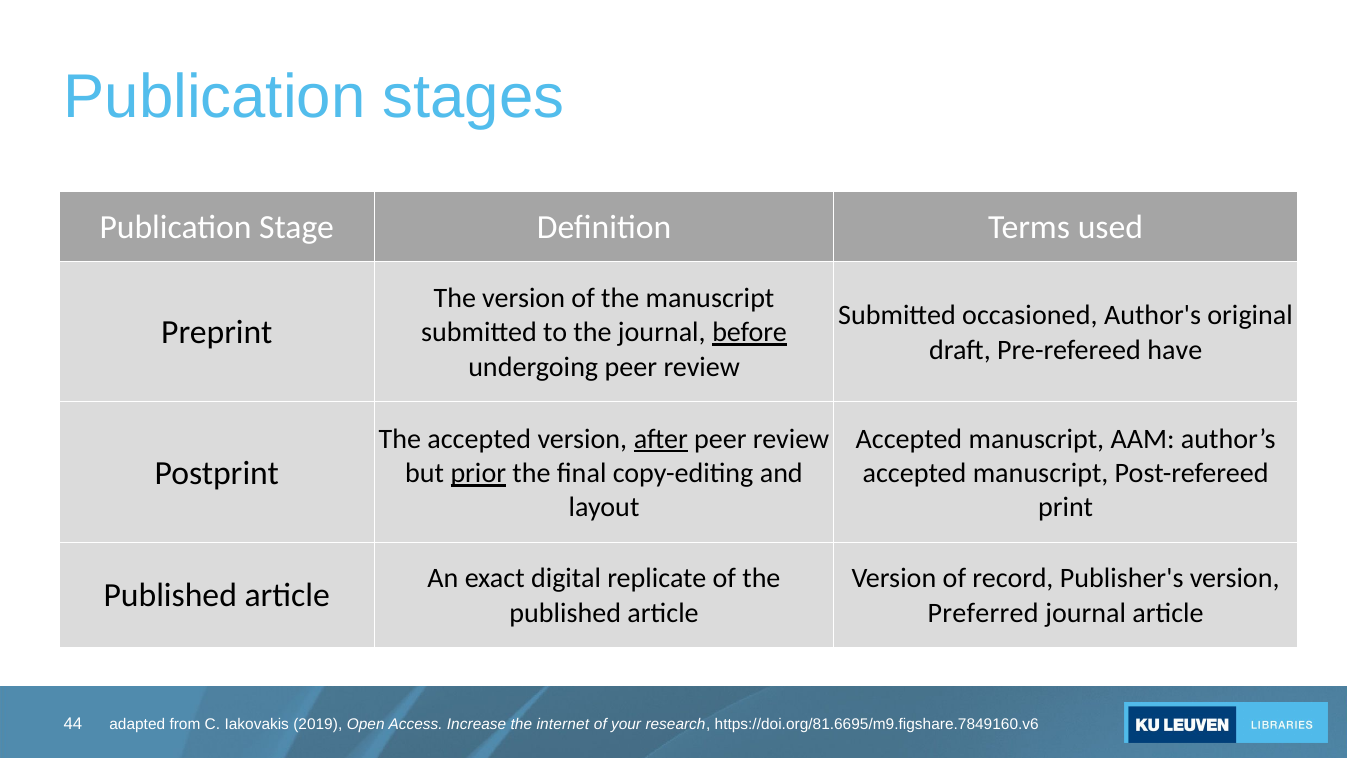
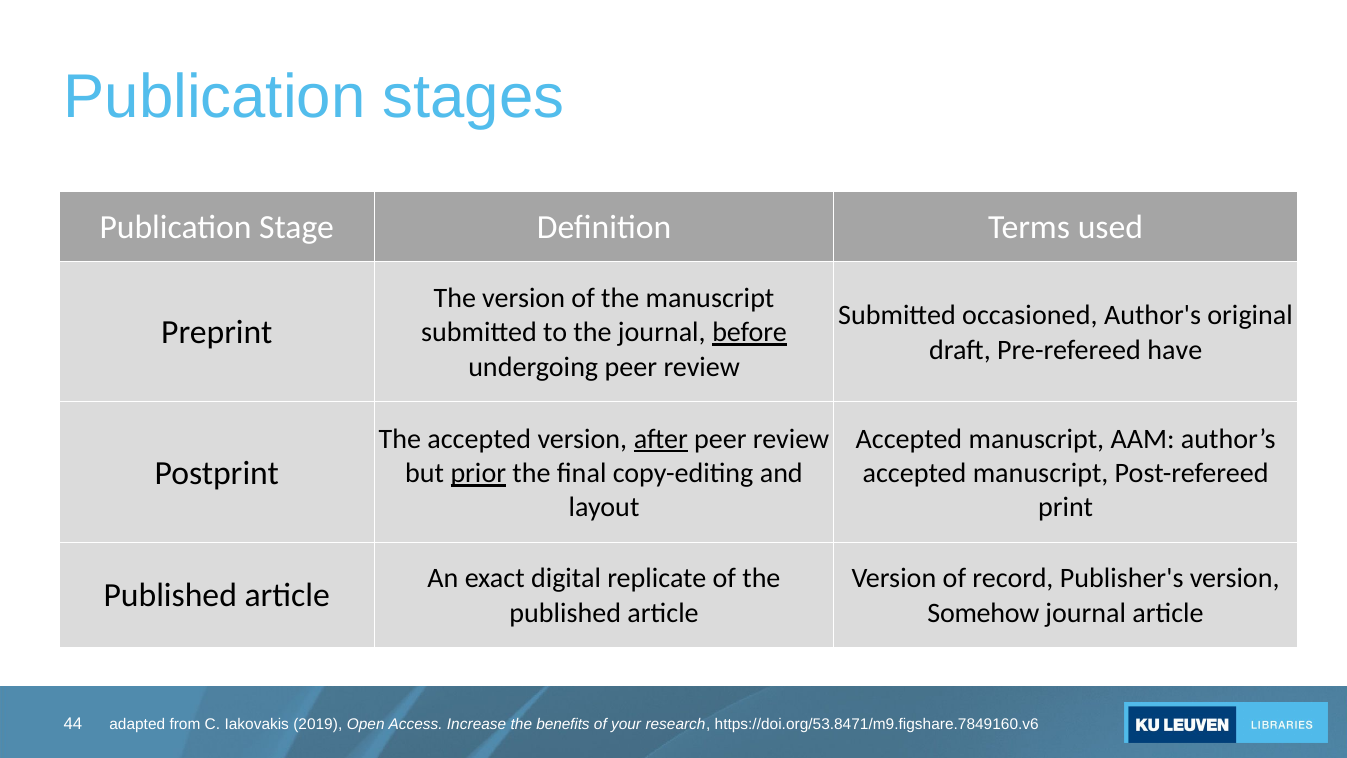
Preferred: Preferred -> Somehow (983, 613)
internet: internet -> benefits (563, 724)
https://doi.org/81.6695/m9.figshare.7849160.v6: https://doi.org/81.6695/m9.figshare.7849160.v6 -> https://doi.org/53.8471/m9.figshare.7849160.v6 (877, 724)
